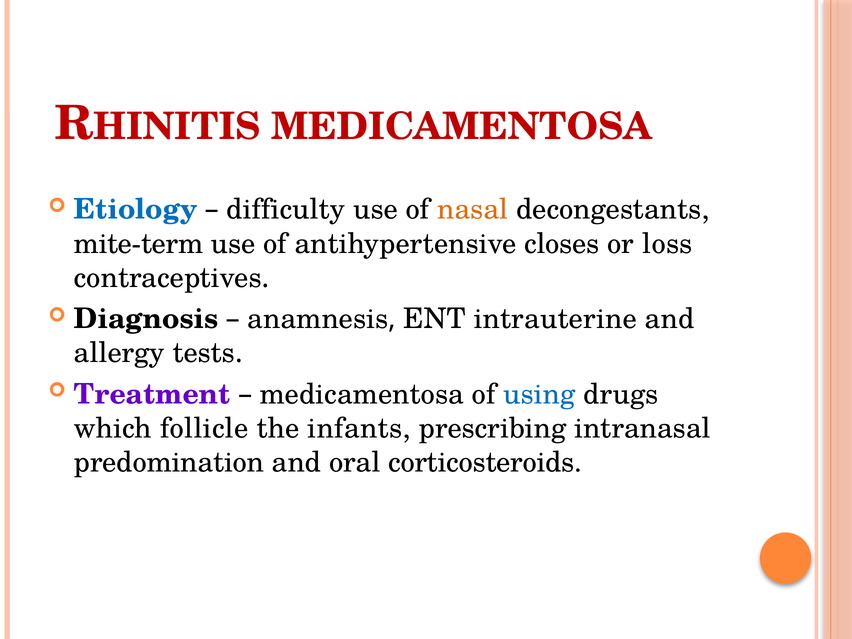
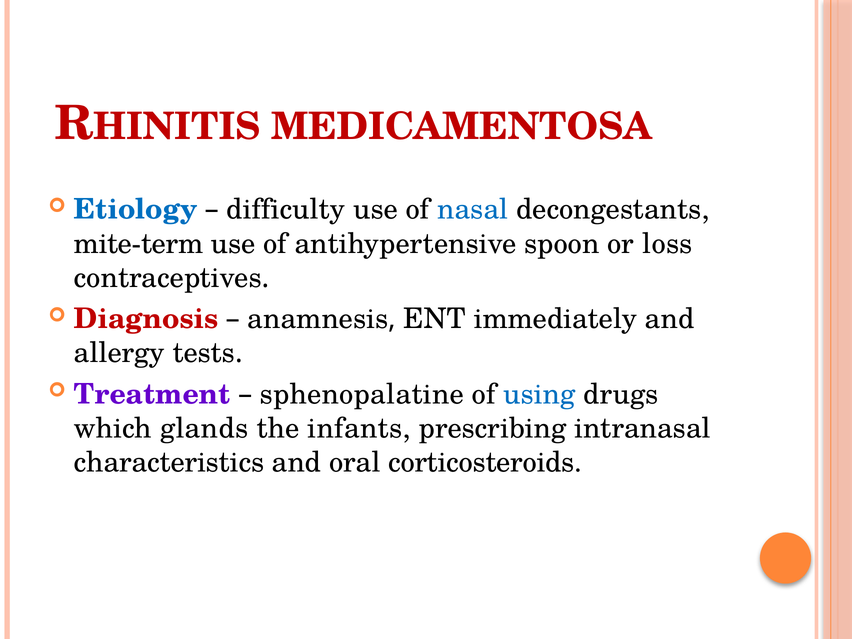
nasal colour: orange -> blue (473, 210)
closes: closes -> spoon (562, 244)
Diagnosis colour: black -> red (146, 319)
intrauterine: intrauterine -> immediately (555, 319)
medicamentosa: medicamentosa -> sphenopalatine (362, 394)
follicle: follicle -> glands (204, 428)
predomination: predomination -> characteristics (169, 462)
